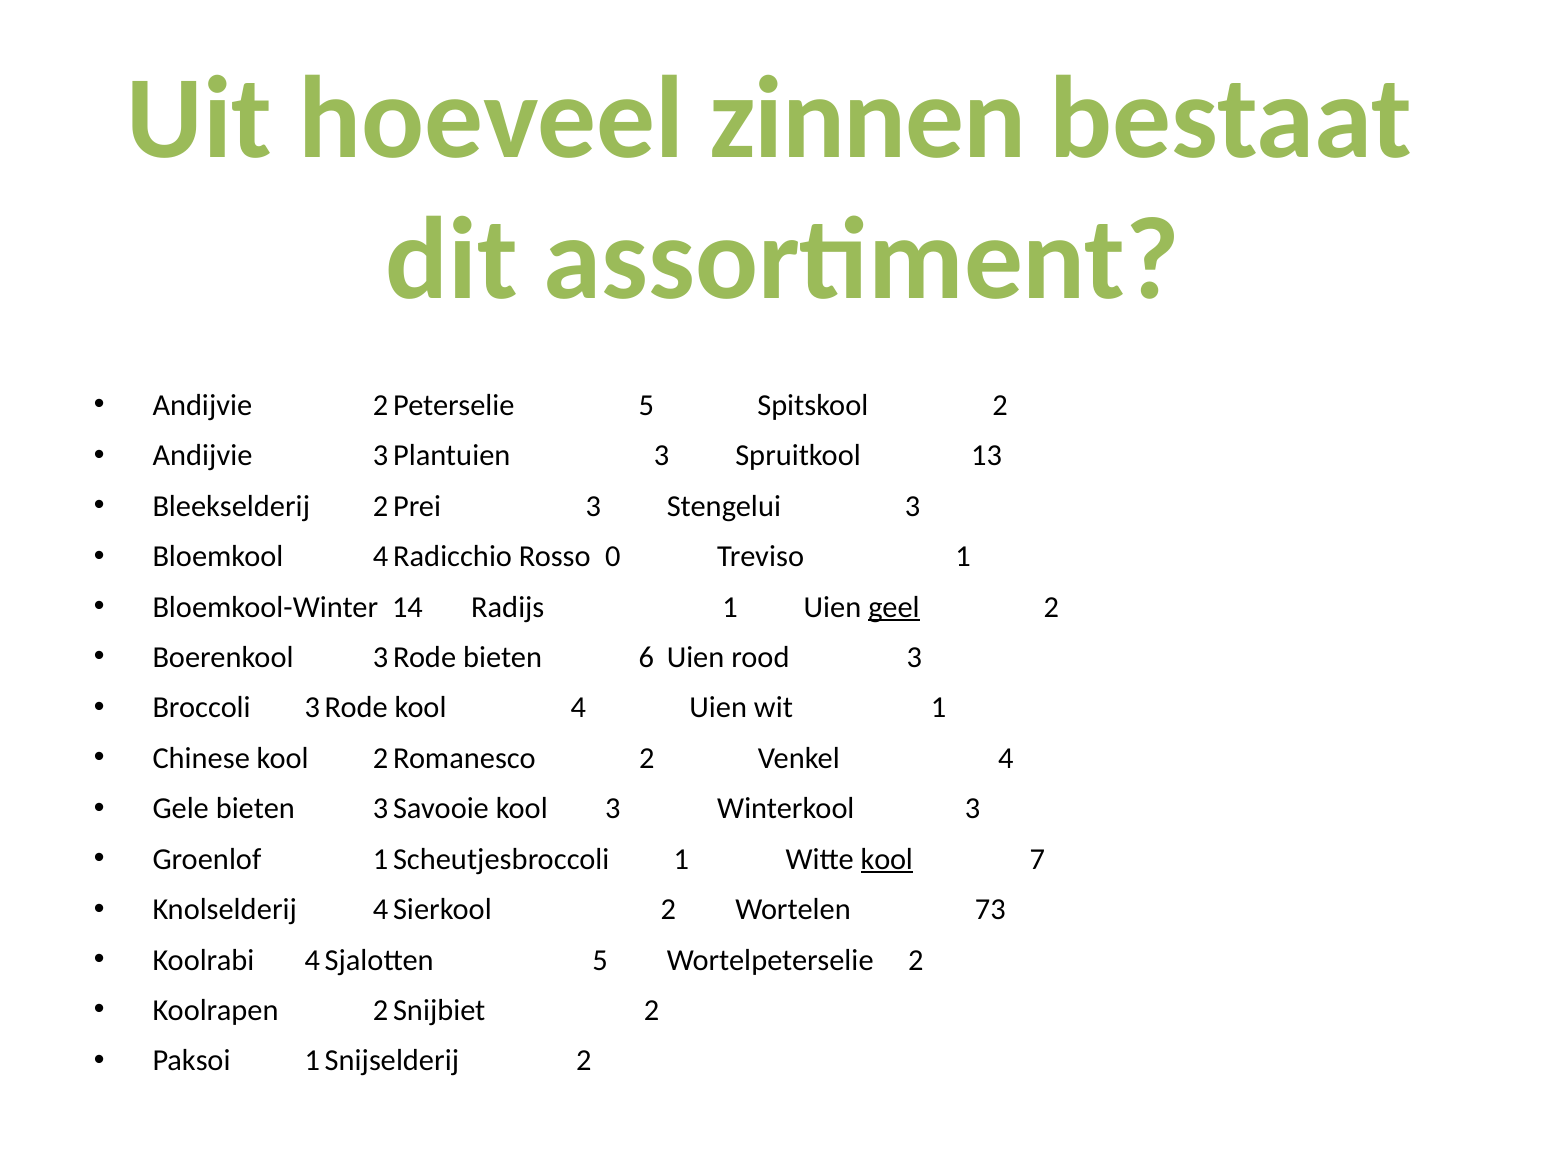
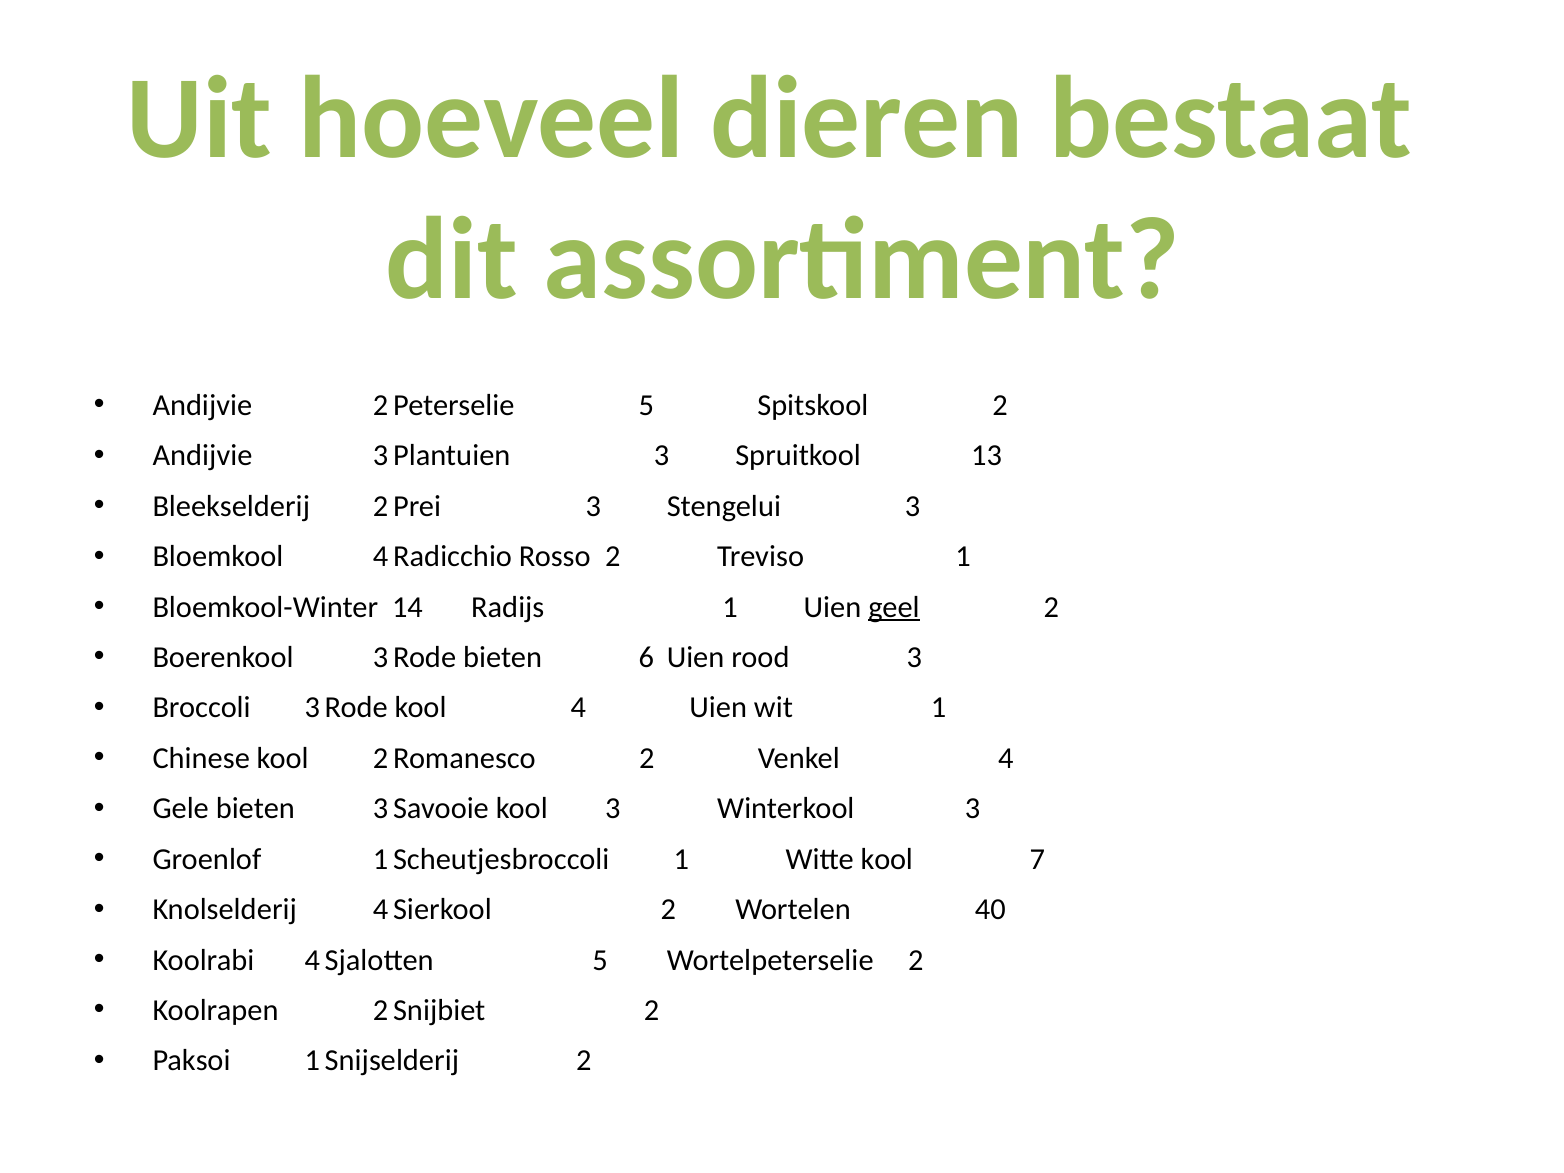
zinnen: zinnen -> dieren (867, 119)
Rosso 0: 0 -> 2 (613, 557)
kool underline: present -> none (887, 859)
73: 73 -> 40 (990, 910)
